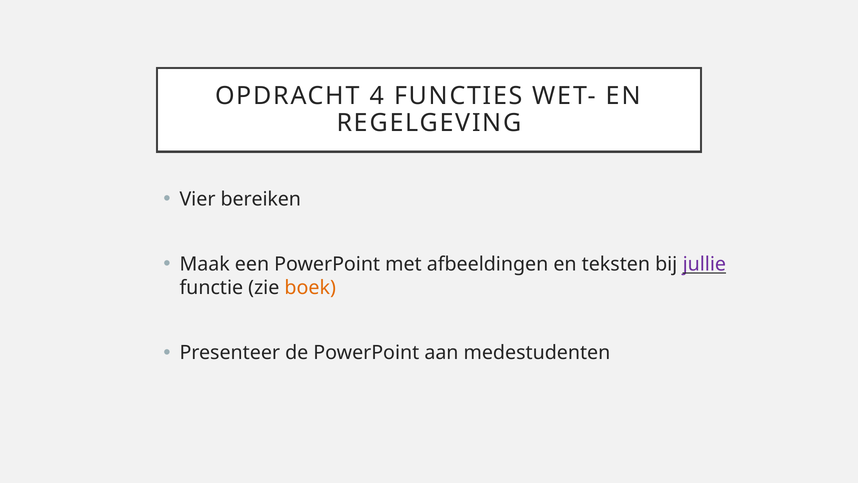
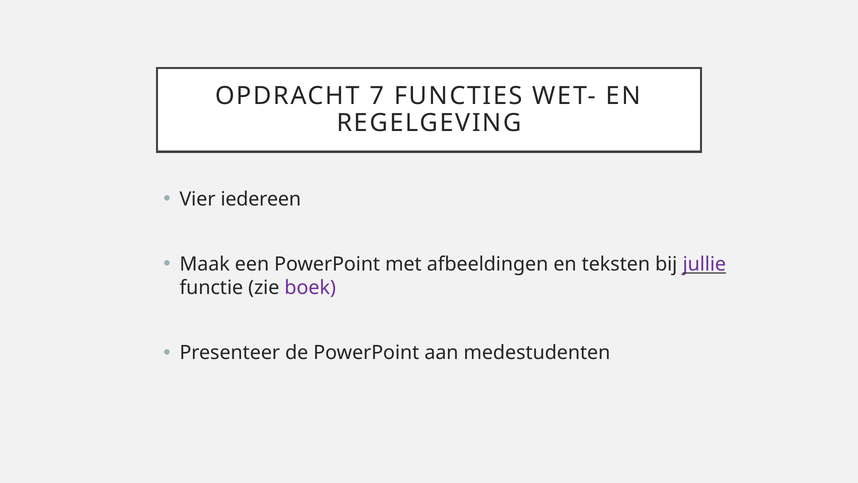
4: 4 -> 7 (377, 96)
bereiken: bereiken -> iedereen (261, 199)
boek colour: orange -> purple (310, 288)
